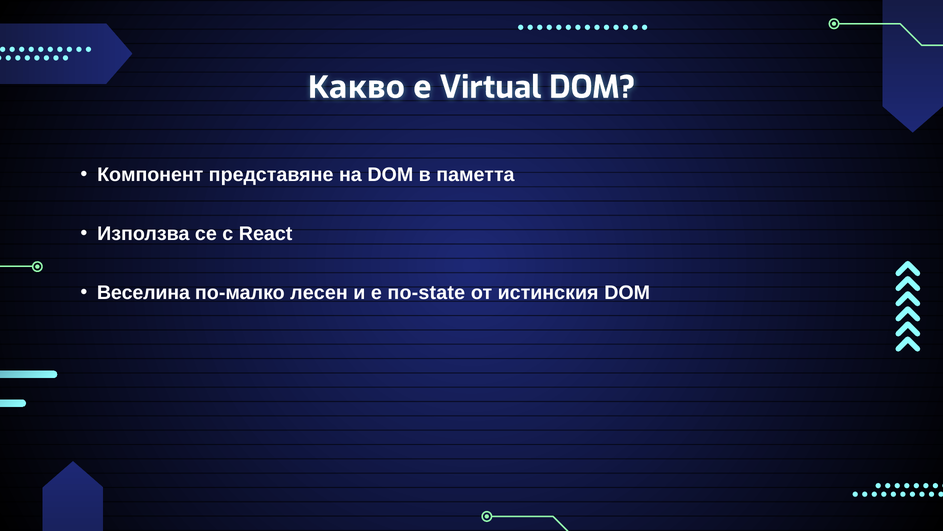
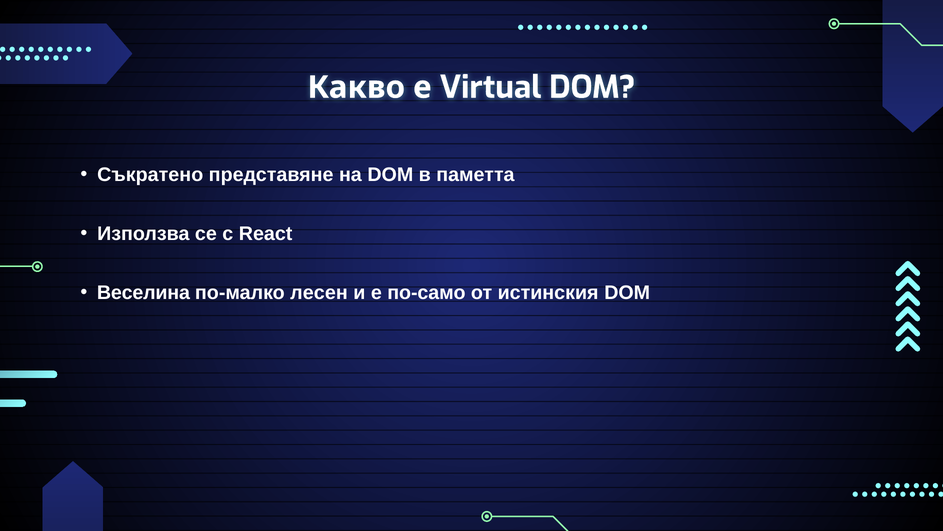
Компонент: Компонент -> Съкратено (150, 175)
по-state: по-state -> по-само (426, 292)
